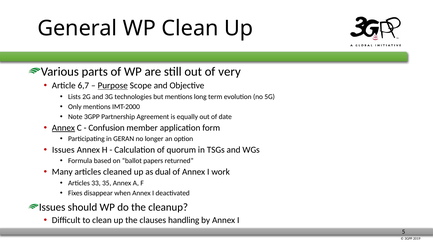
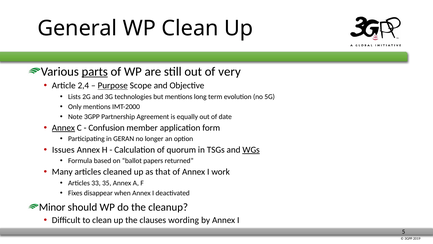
parts underline: none -> present (95, 71)
6,7: 6,7 -> 2,4 (83, 85)
WGs underline: none -> present (251, 150)
dual: dual -> that (163, 172)
Issues: Issues -> Minor (52, 207)
handling: handling -> wording (184, 220)
